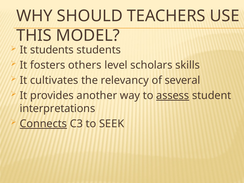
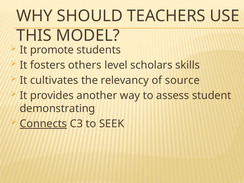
It students: students -> promote (52, 50)
several: several -> source (182, 80)
assess underline: present -> none (173, 96)
interpretations: interpretations -> demonstrating (57, 109)
